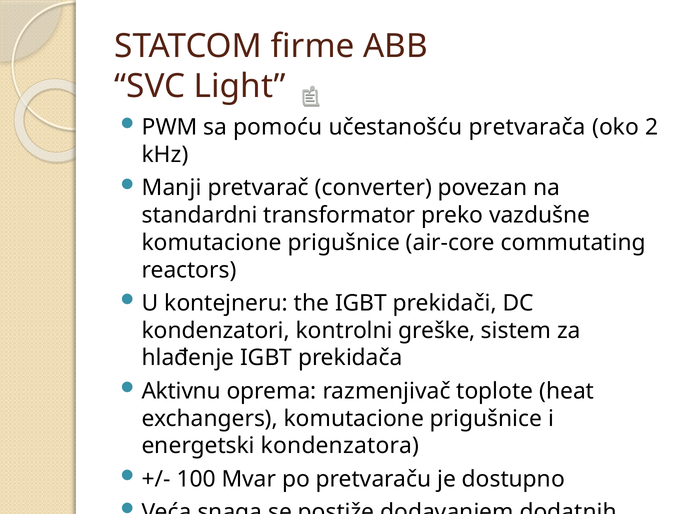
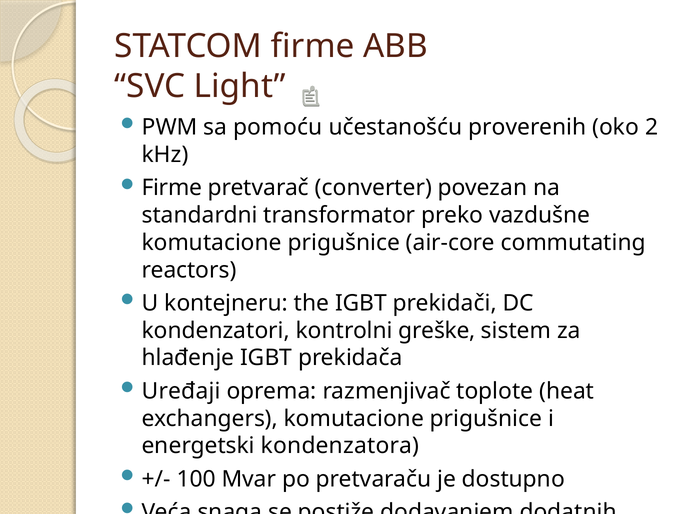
pretvarača: pretvarača -> proverenih (527, 127)
Manji: Manji -> Firme (172, 188)
Aktivnu: Aktivnu -> Uređaji (181, 391)
